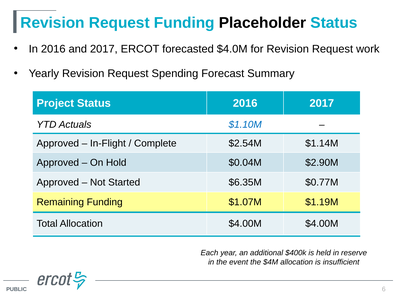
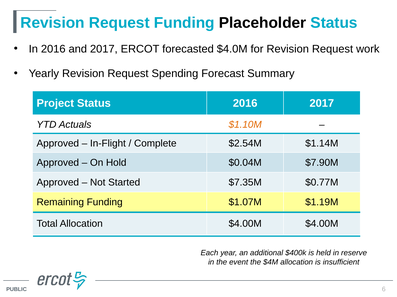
$1.10M colour: blue -> orange (245, 125)
$2.90M: $2.90M -> $7.90M (322, 163)
$6.35M: $6.35M -> $7.35M (245, 183)
